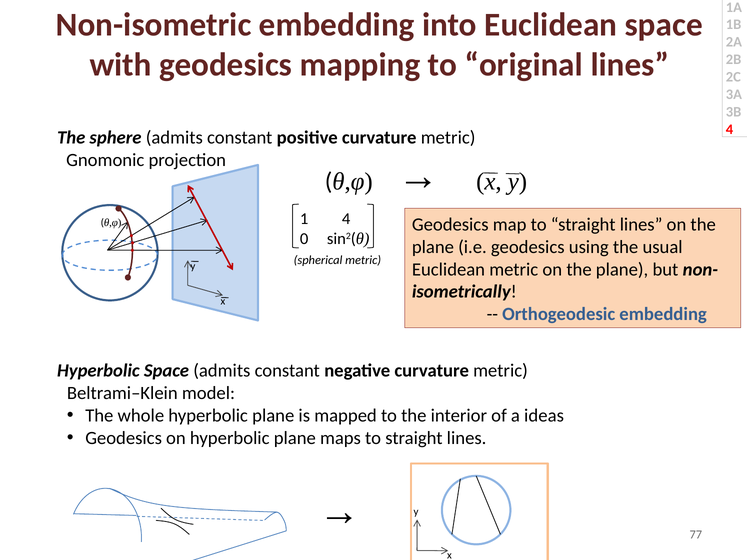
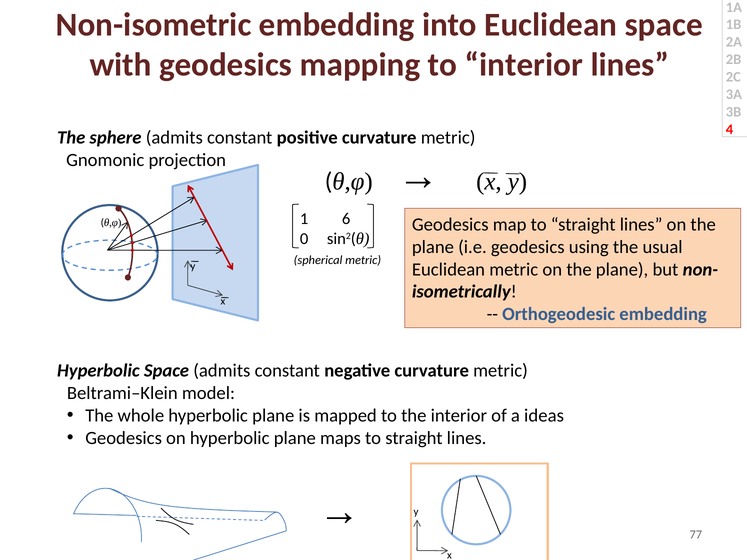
to original: original -> interior (524, 65)
1 4: 4 -> 6 (346, 219)
